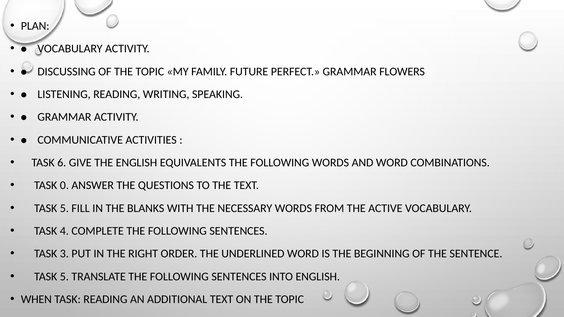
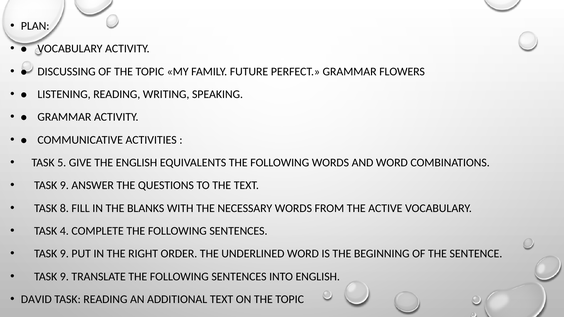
6: 6 -> 5 (62, 163)
0: 0 -> 9 (64, 186)
5: 5 -> 8 (64, 208)
3: 3 -> 9 (64, 254)
5: 5 -> 9 (64, 277)
WHEN: WHEN -> DAVID (36, 300)
